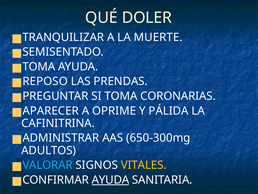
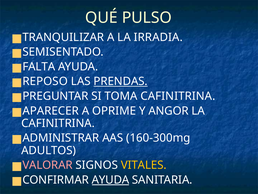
DOLER: DOLER -> PULSO (147, 18)
MUERTE: MUERTE -> IRRADIA (158, 37)
TOMA: TOMA -> FALTA (39, 66)
PRENDAS underline: none -> present (121, 81)
TOMA CORONARIAS: CORONARIAS -> CAFINITRINA (178, 96)
PÁLIDA: PÁLIDA -> ANGOR (169, 111)
650-300mg: 650-300mg -> 160-300mg (158, 138)
VALORAR colour: light blue -> pink (47, 165)
